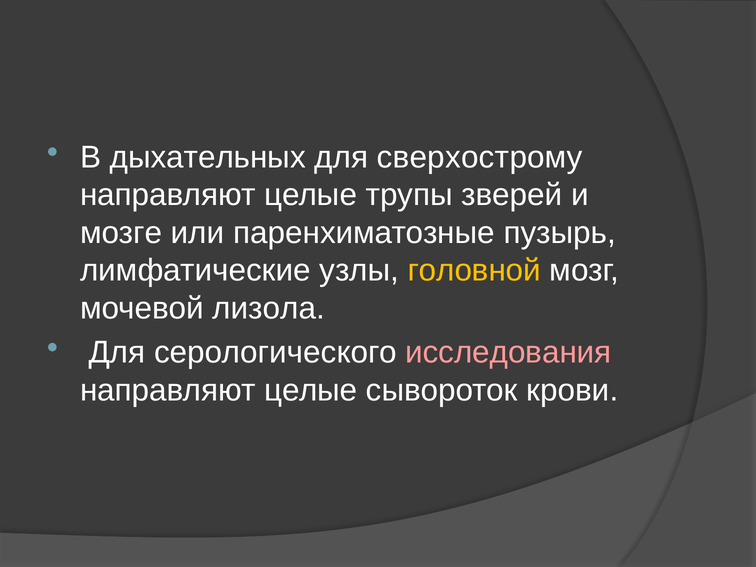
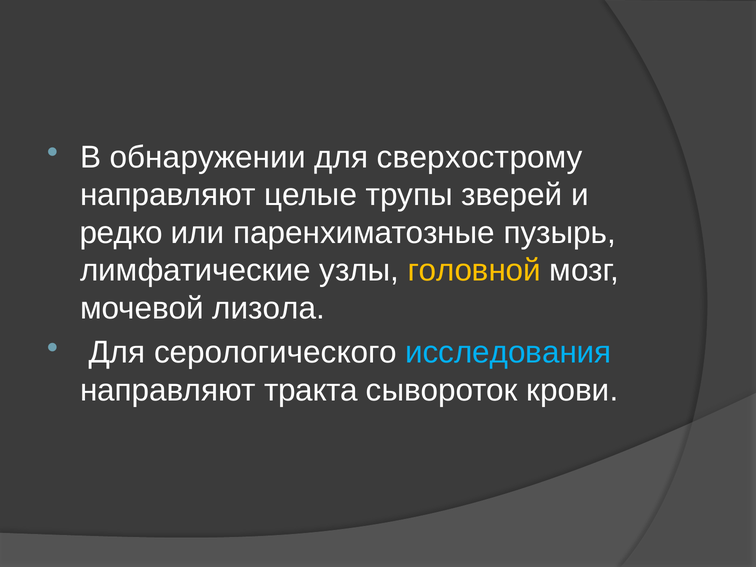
дыхательных: дыхательных -> обнаружении (208, 157)
мозге: мозге -> редко (121, 233)
исследования colour: pink -> light blue (508, 352)
целые: целые -> тракта (311, 390)
